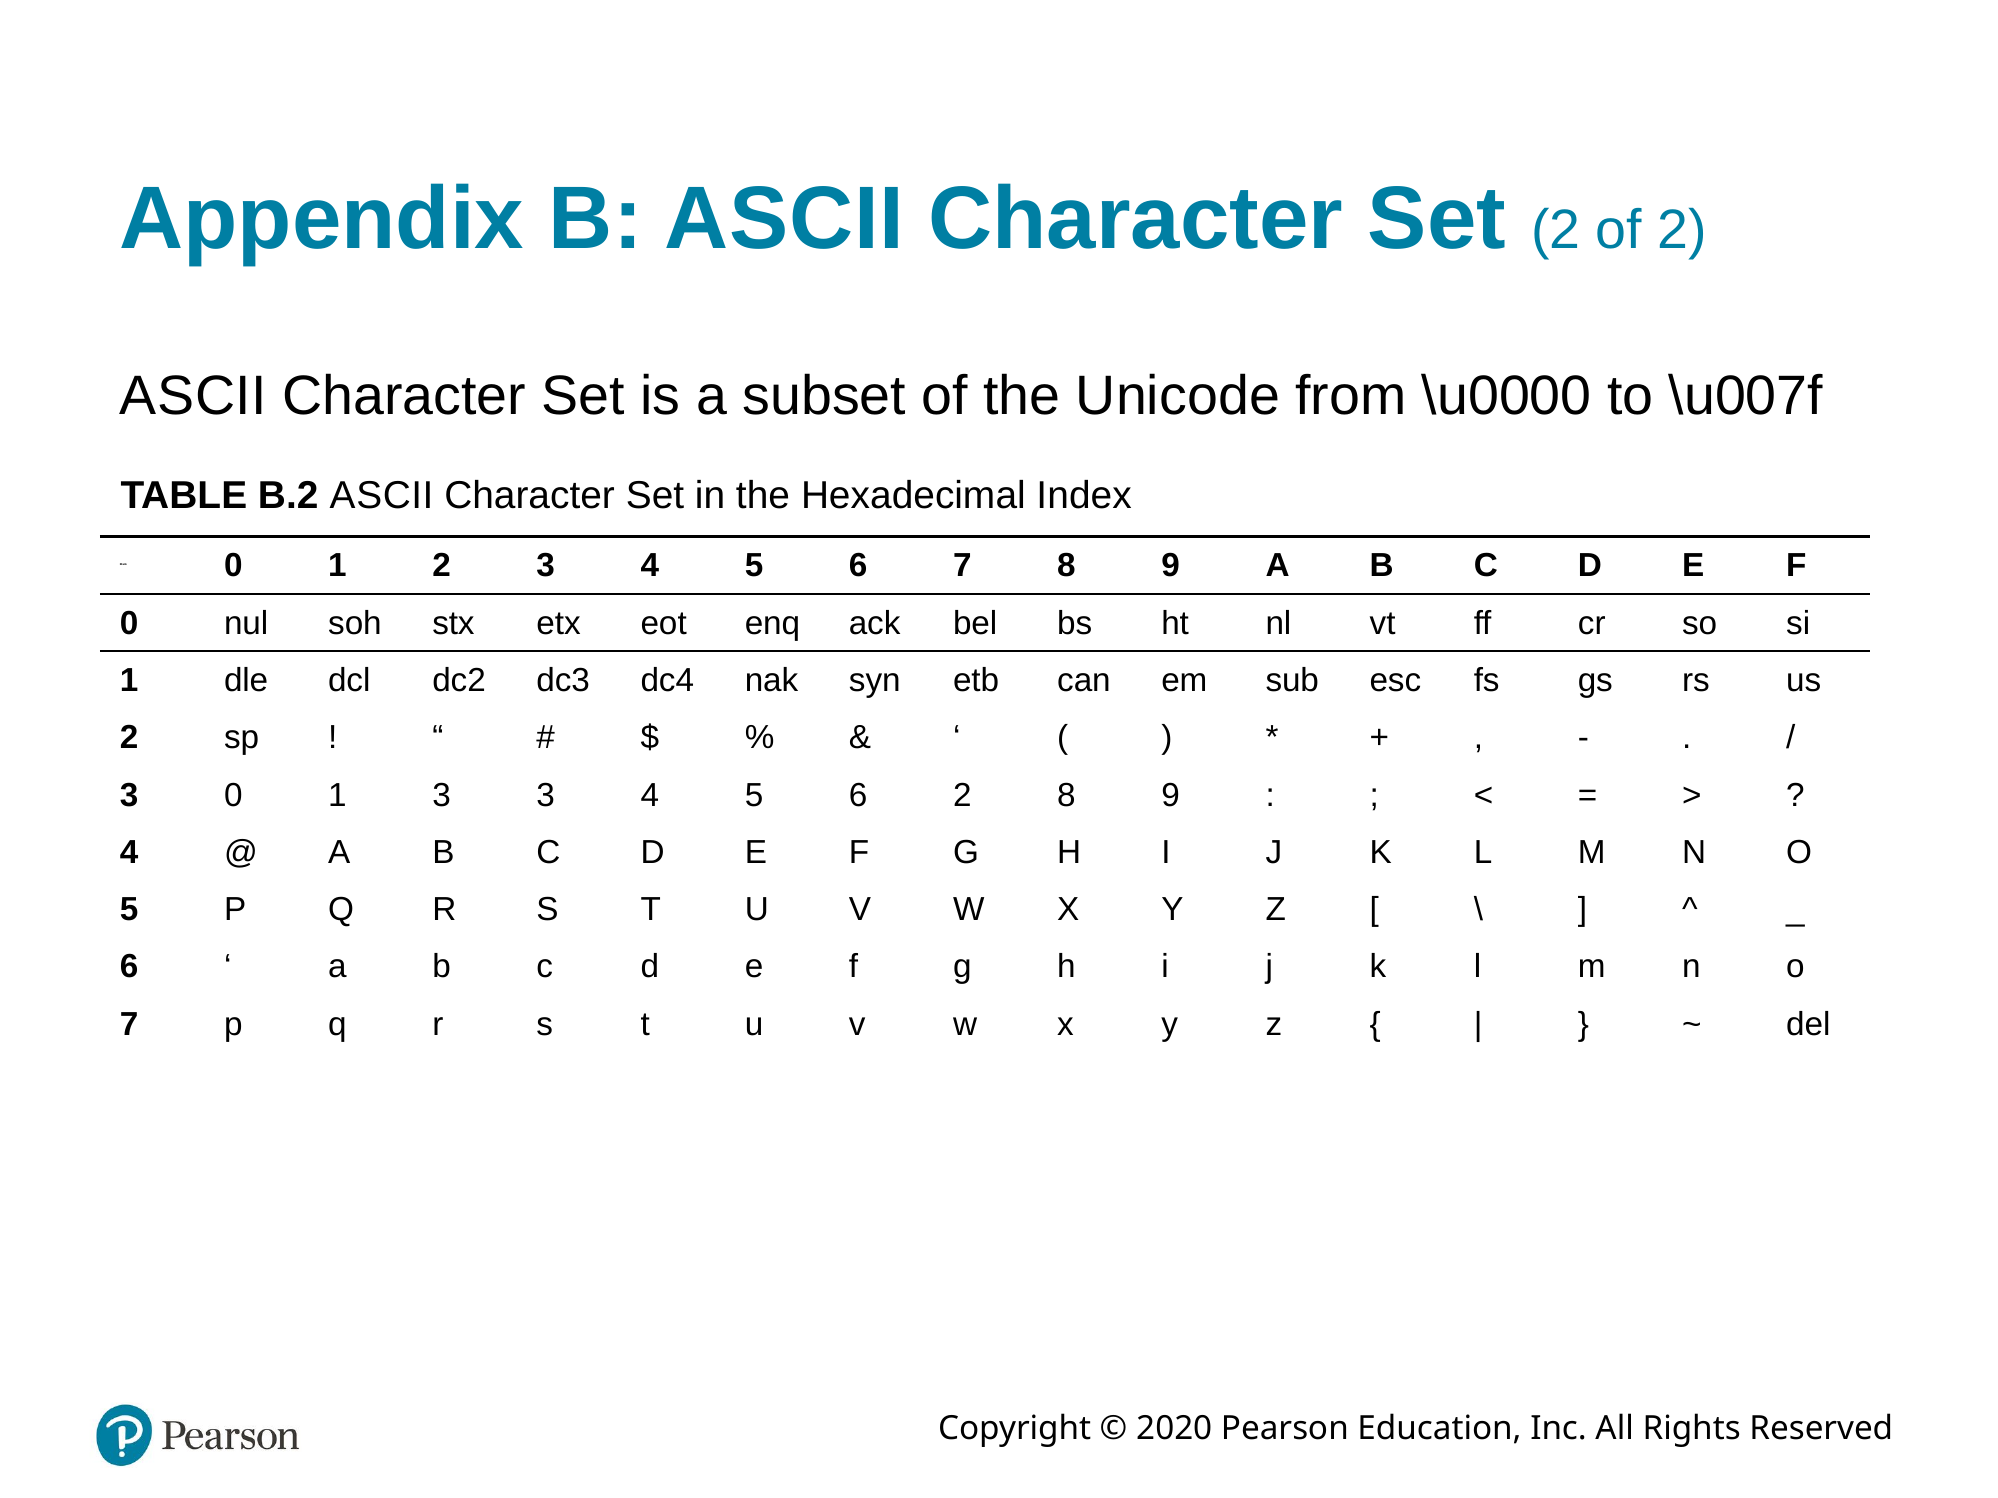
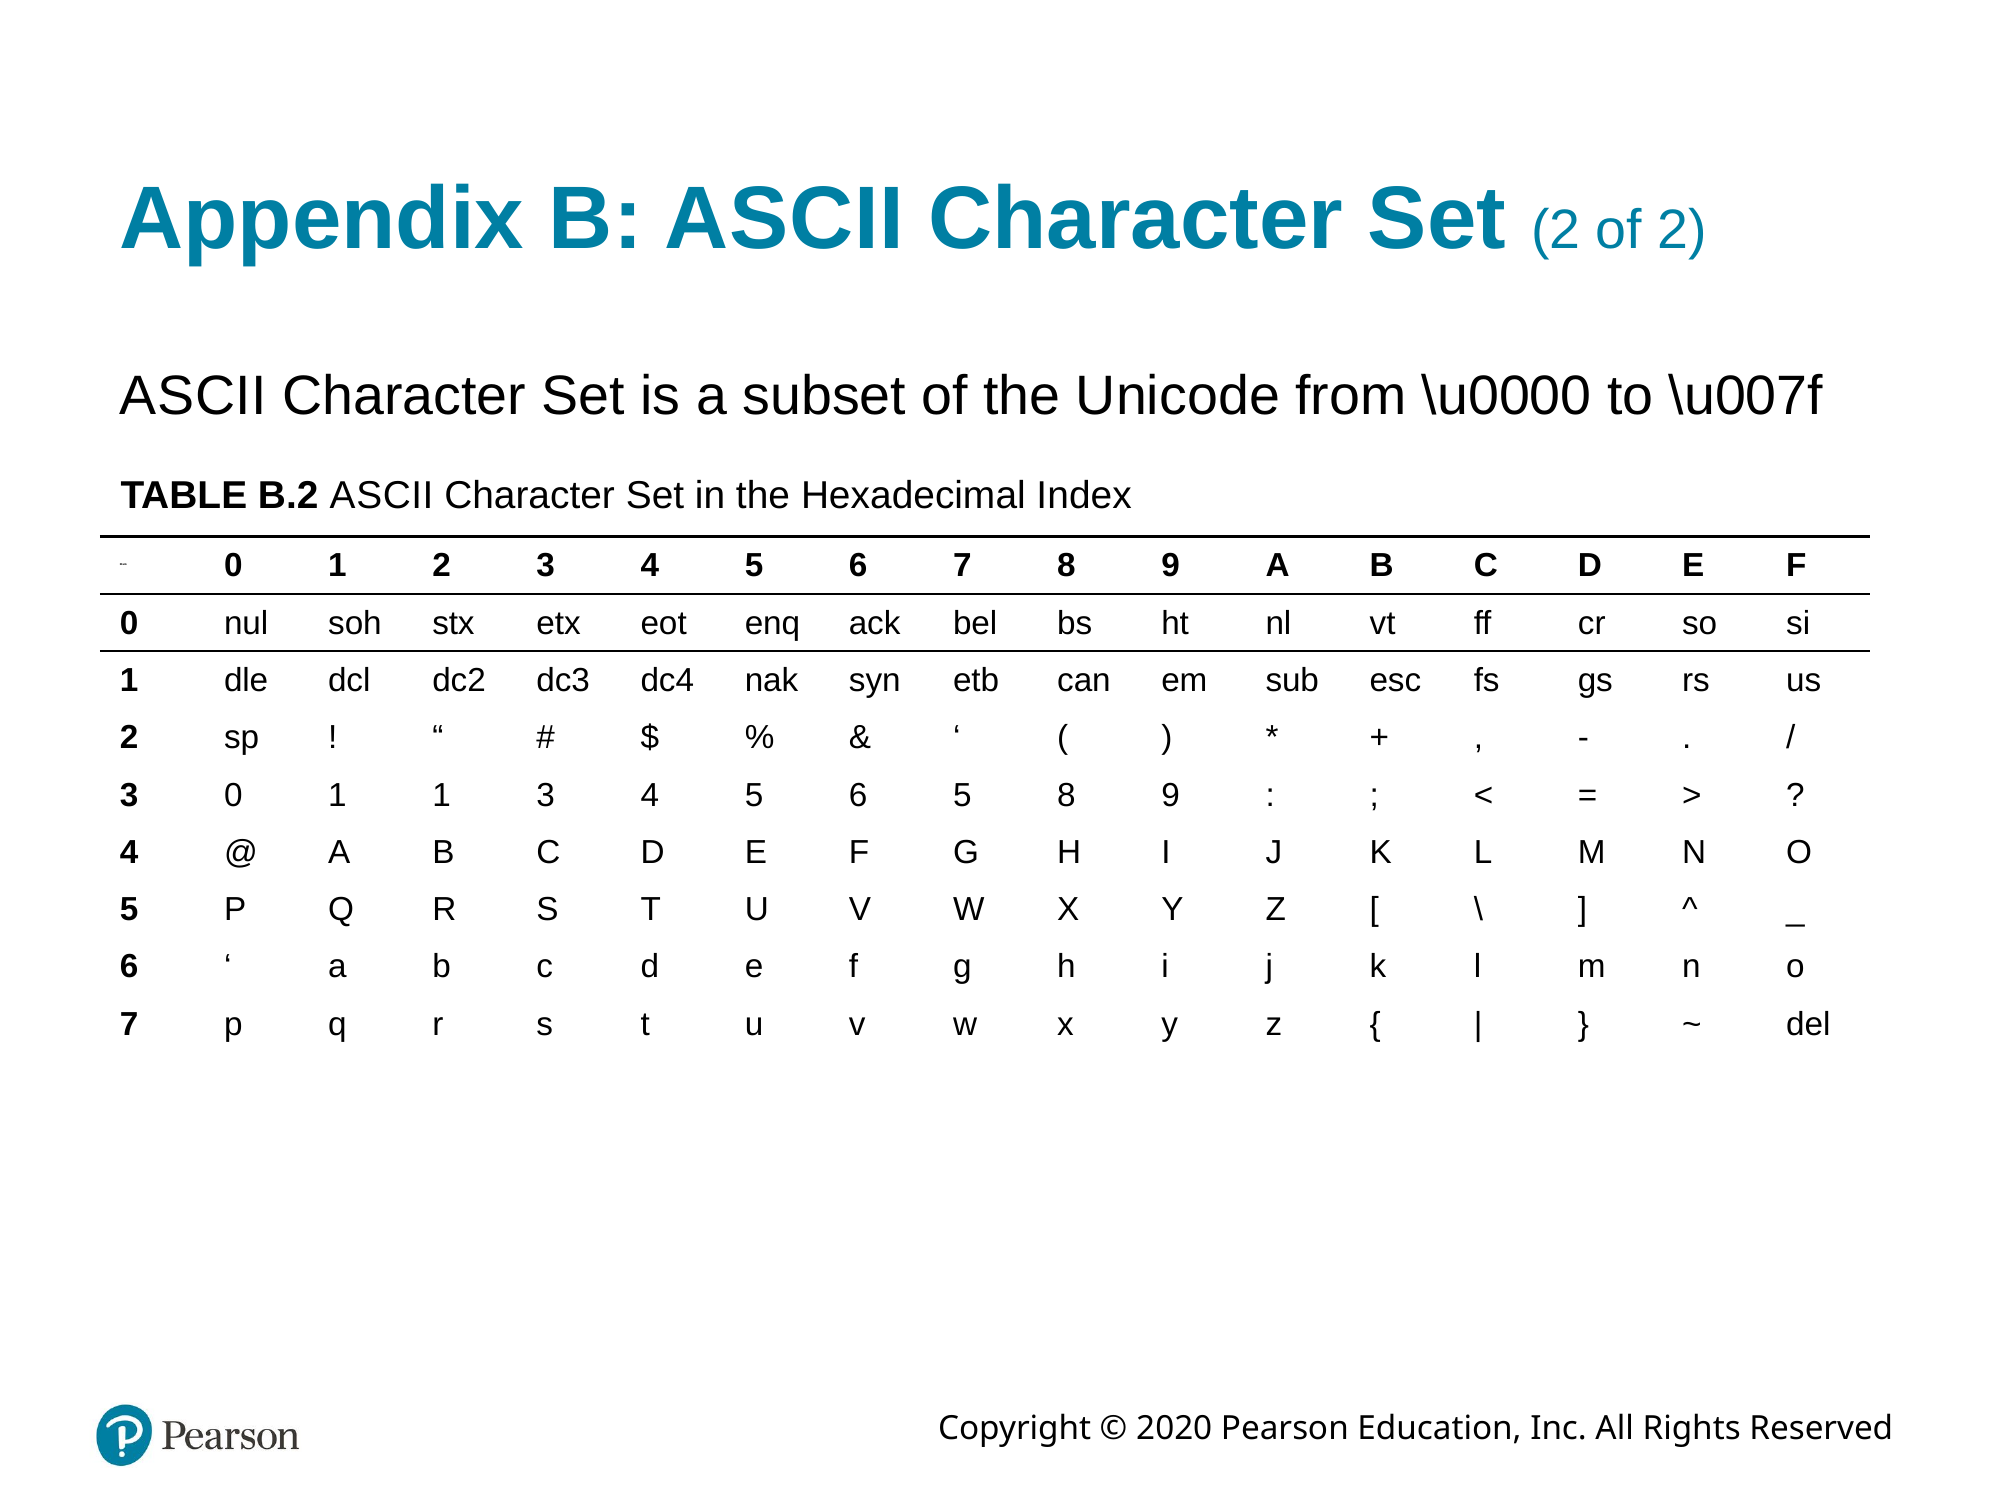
1 3: 3 -> 1 (442, 795)
6 2: 2 -> 5 (962, 795)
